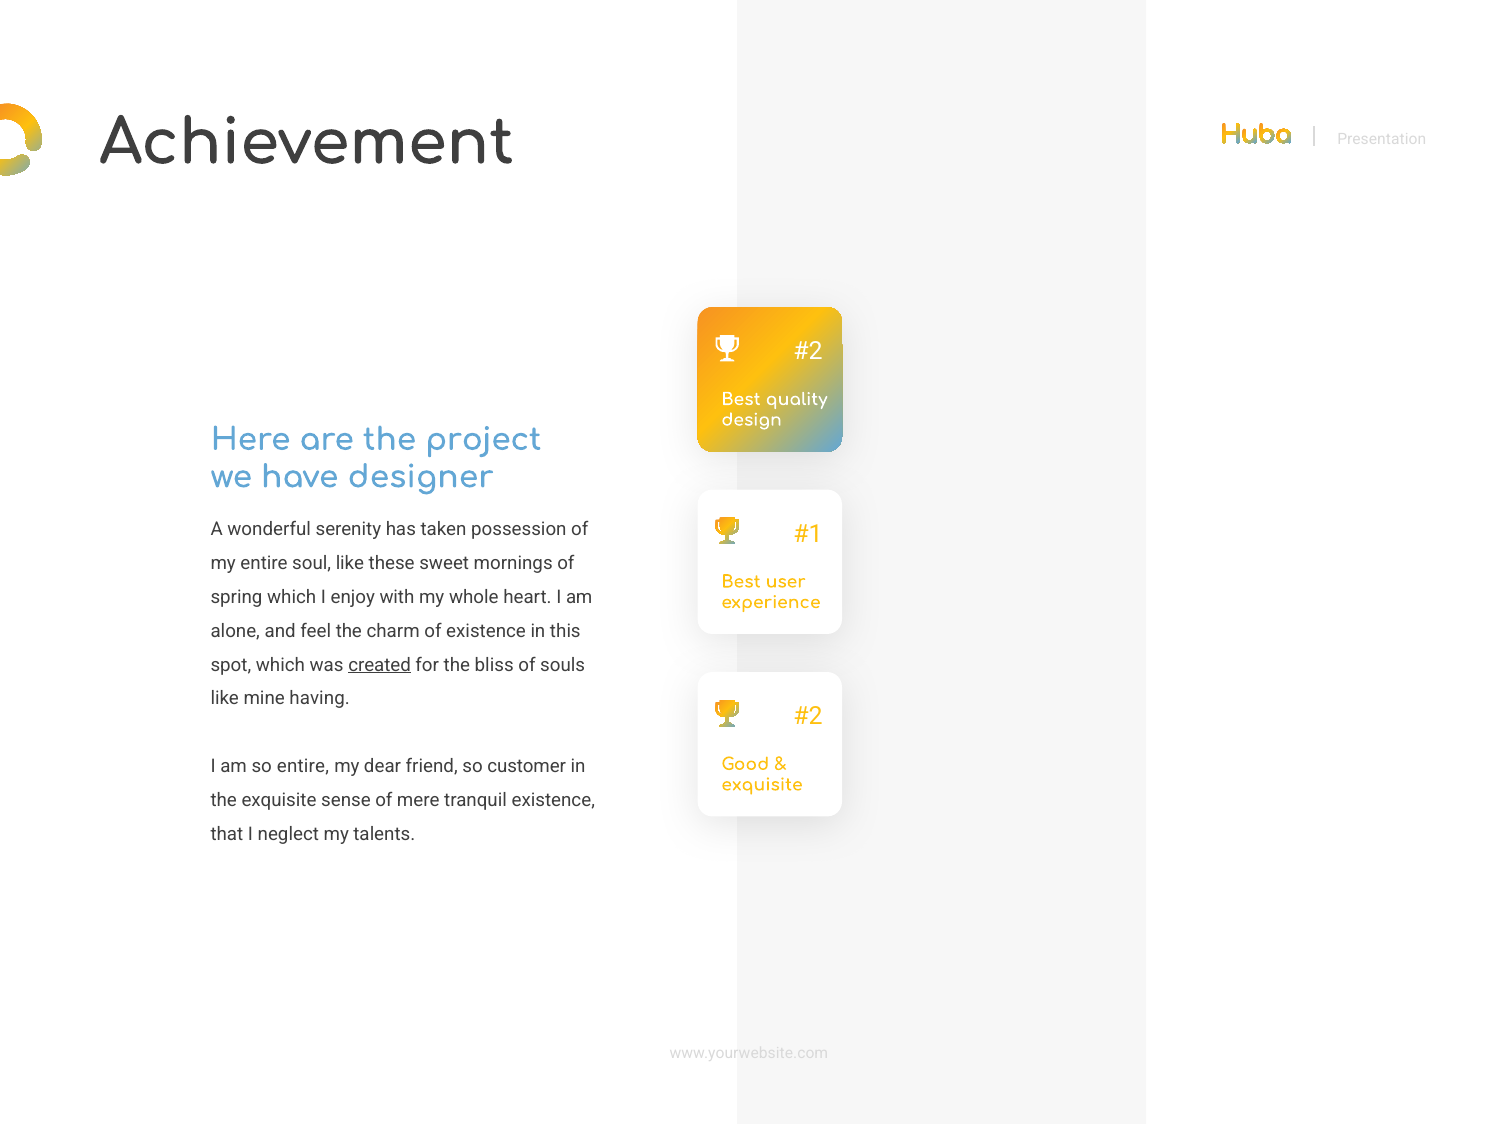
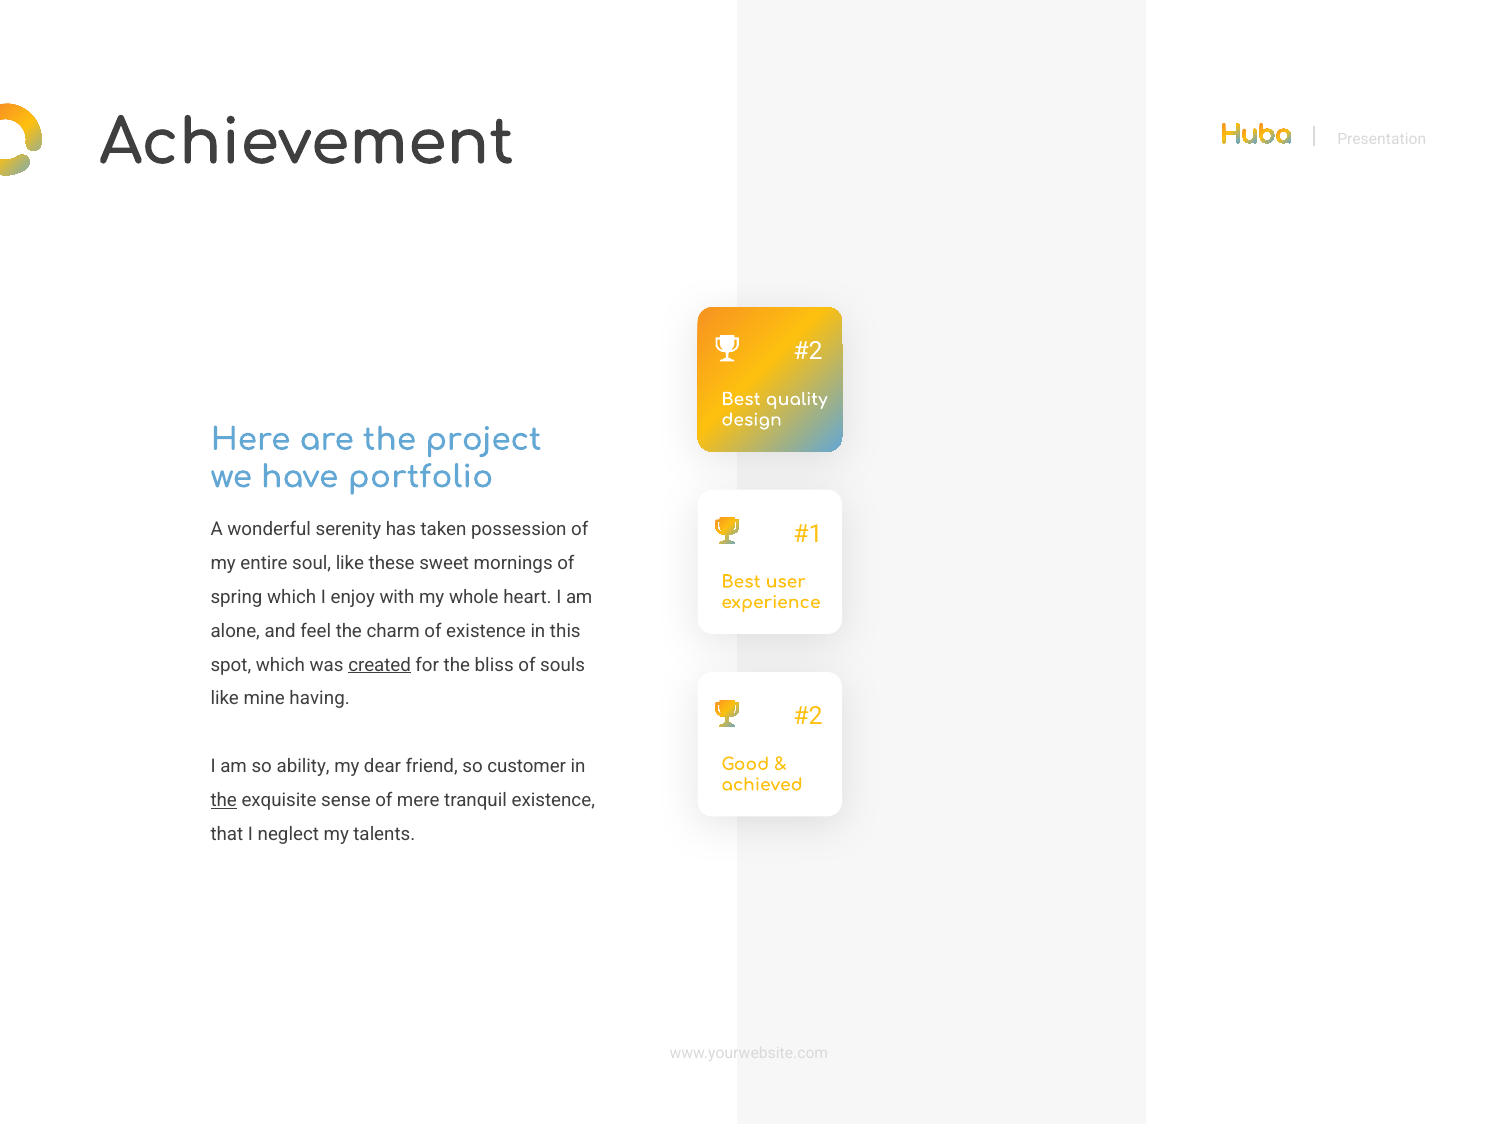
designer: designer -> portfolio (421, 477)
so entire: entire -> ability (303, 766)
exquisite: exquisite -> achieved (762, 785)
the underline: none -> present (224, 800)
